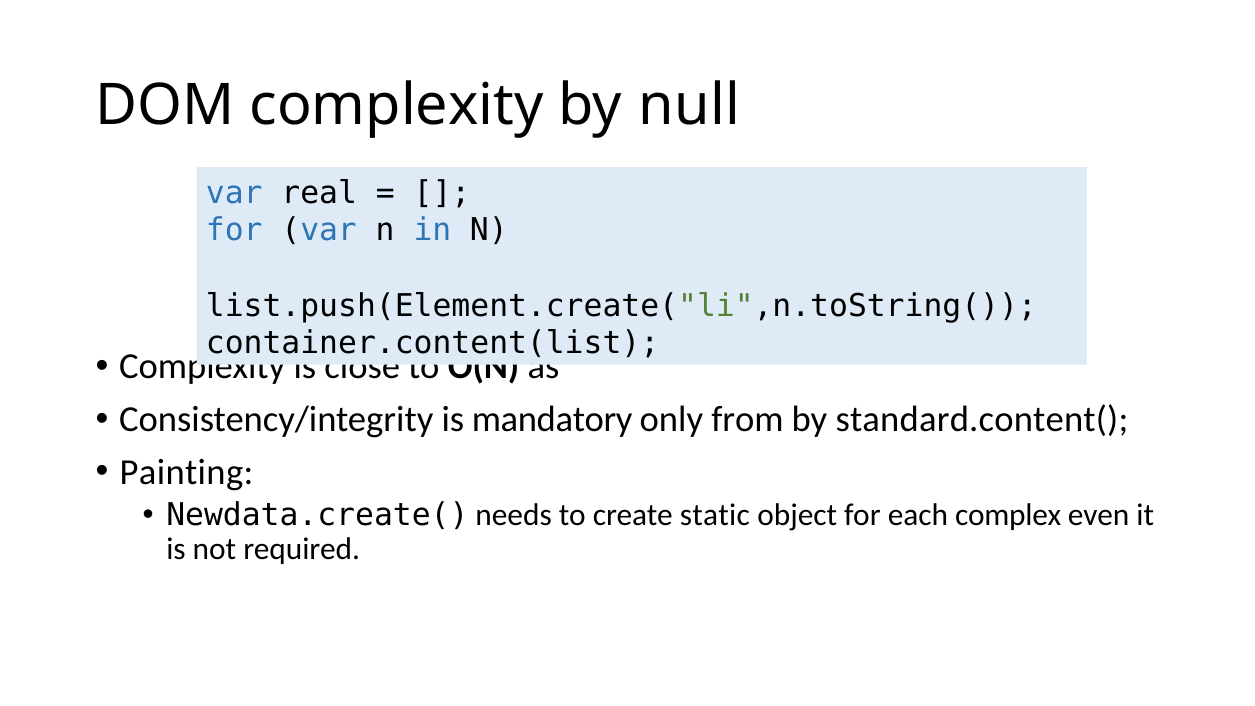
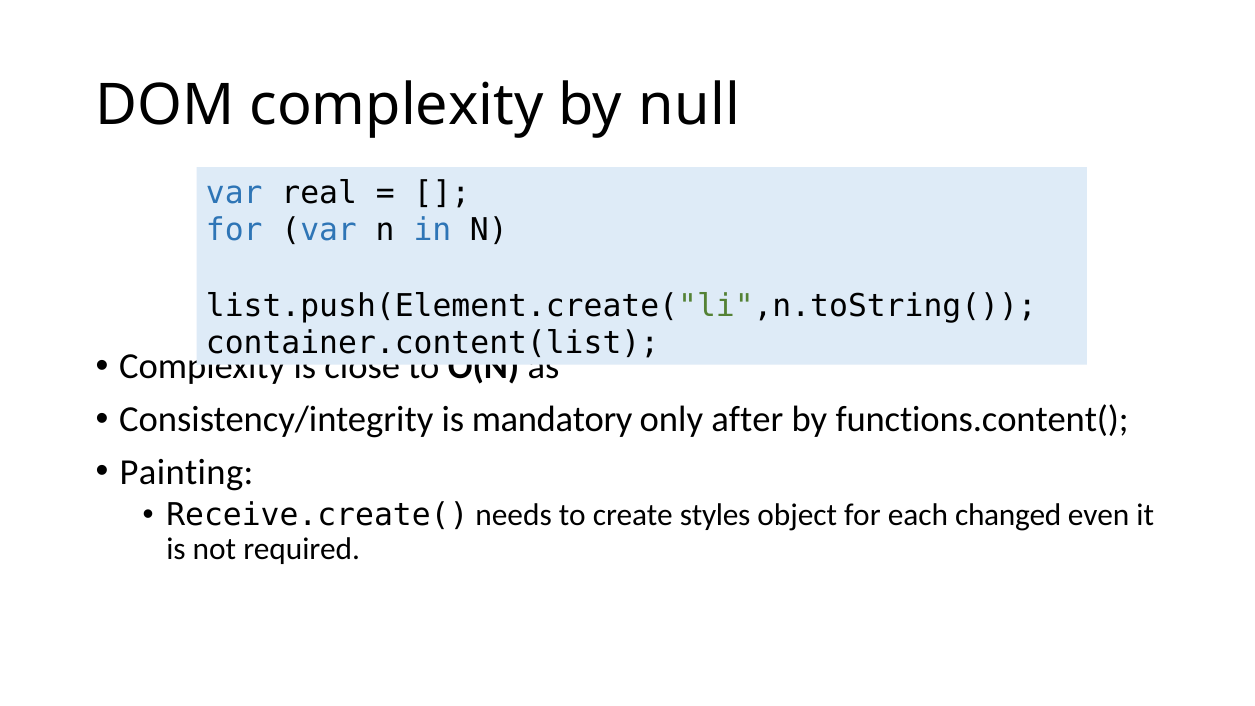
from: from -> after (747, 419)
standard.content(: standard.content( -> functions.content( (982, 419)
Newdata.create(: Newdata.create( -> Receive.create( (317, 515)
static: static -> styles (715, 515)
complex: complex -> changed (1008, 515)
